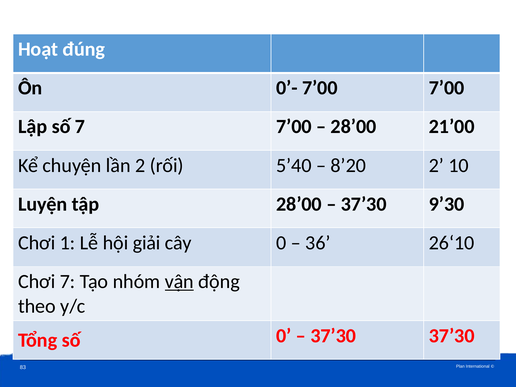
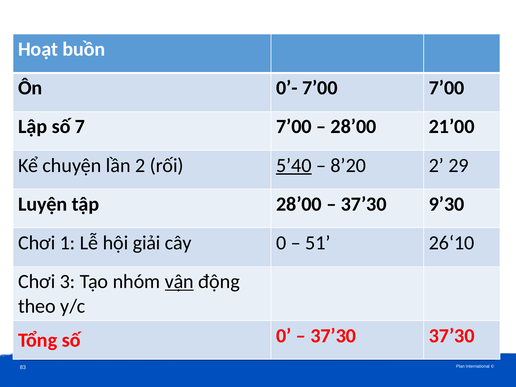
đúng: đúng -> buồn (84, 49)
5’40 underline: none -> present (294, 165)
10: 10 -> 29 (459, 165)
36: 36 -> 51 (318, 243)
Chơi 7: 7 -> 3 (68, 282)
